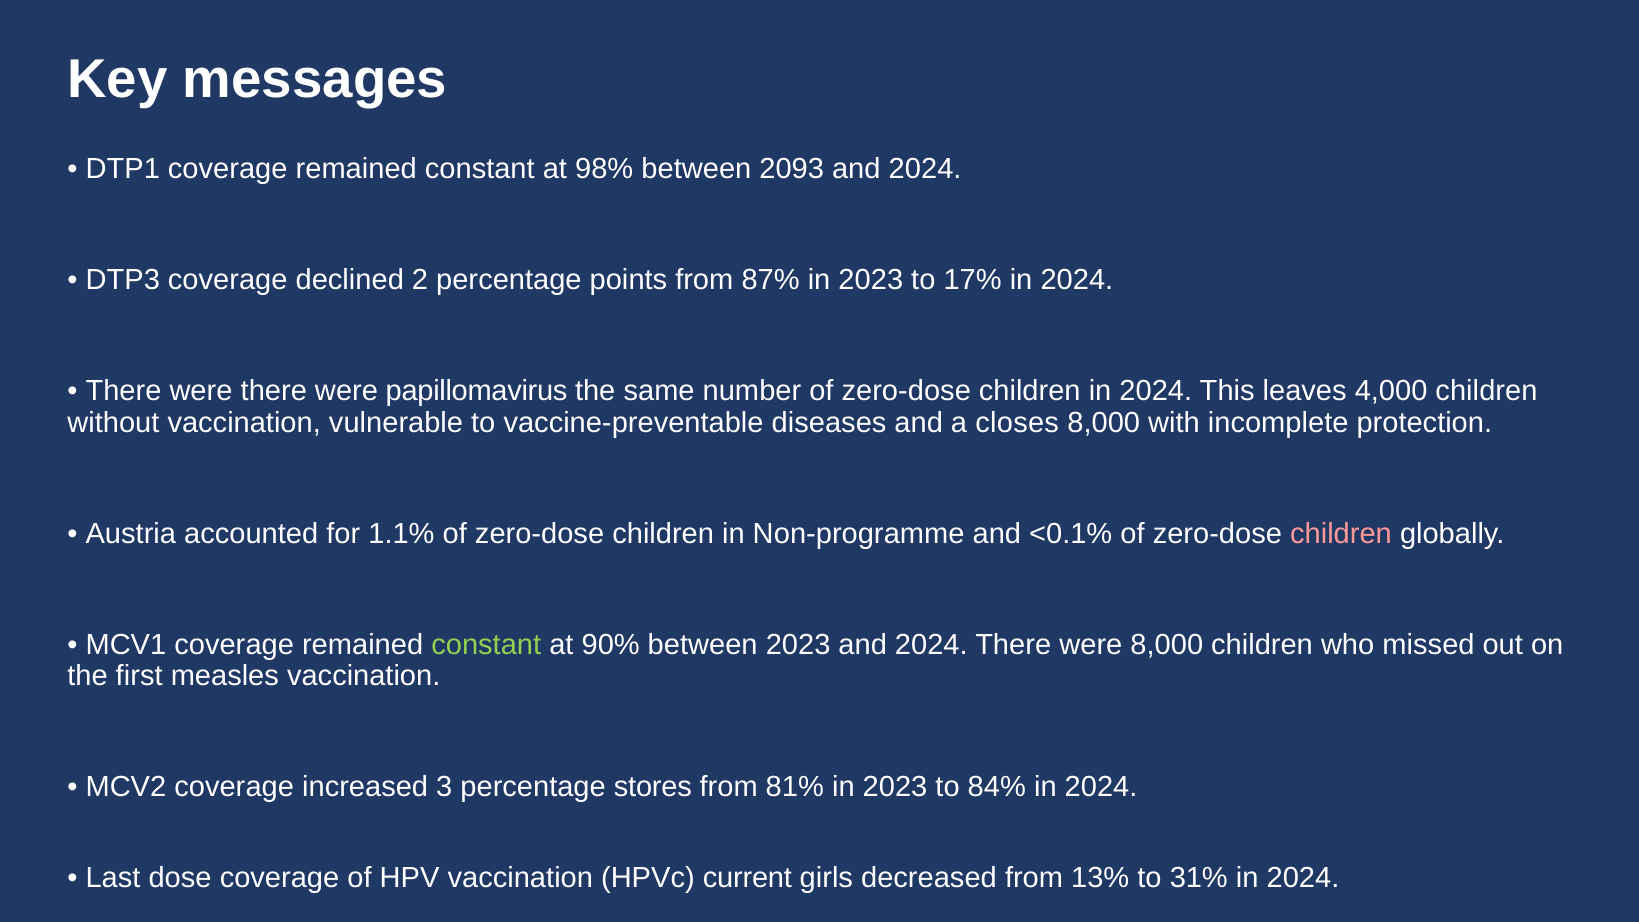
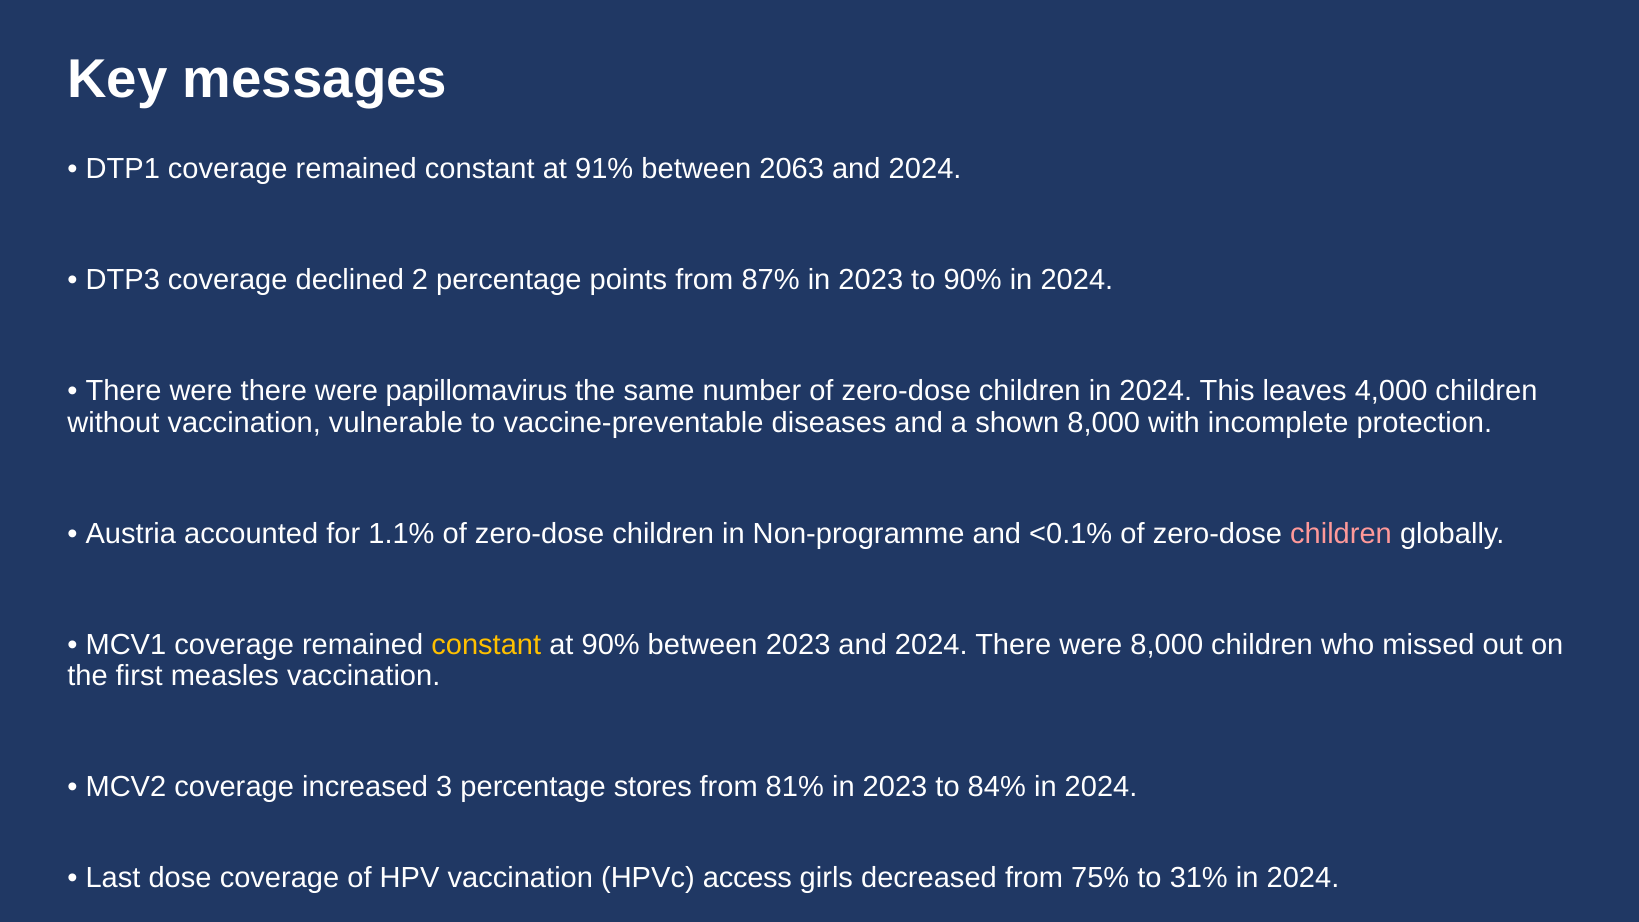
98%: 98% -> 91% (604, 169)
2093: 2093 -> 2063 (792, 169)
to 17%: 17% -> 90% (973, 280)
closes: closes -> shown (1017, 423)
constant colour: light green -> yellow (486, 645)
current: current -> access (747, 878)
13%: 13% -> 75% (1100, 878)
